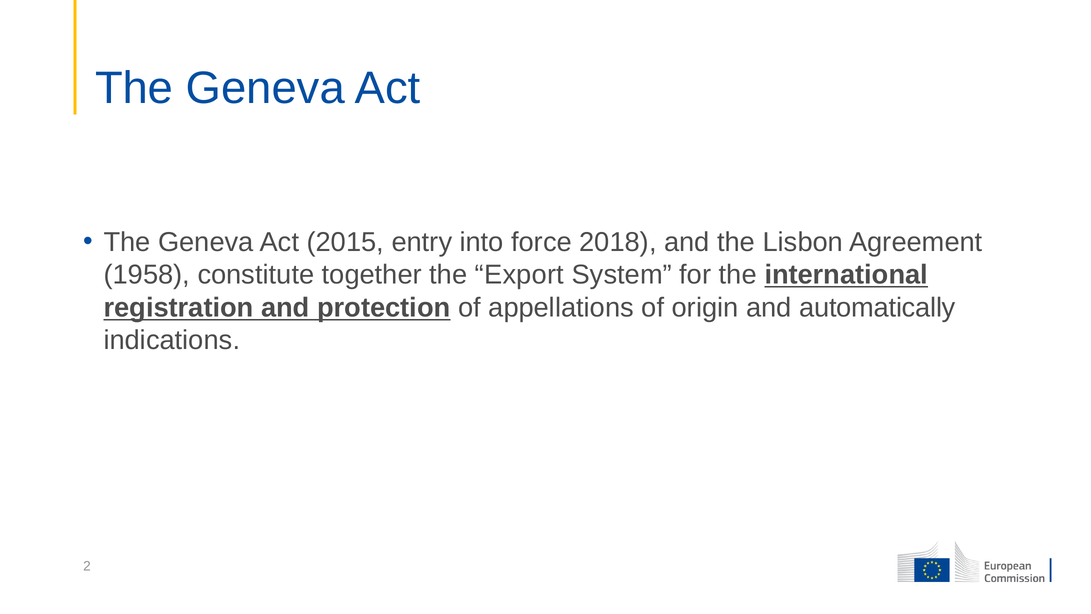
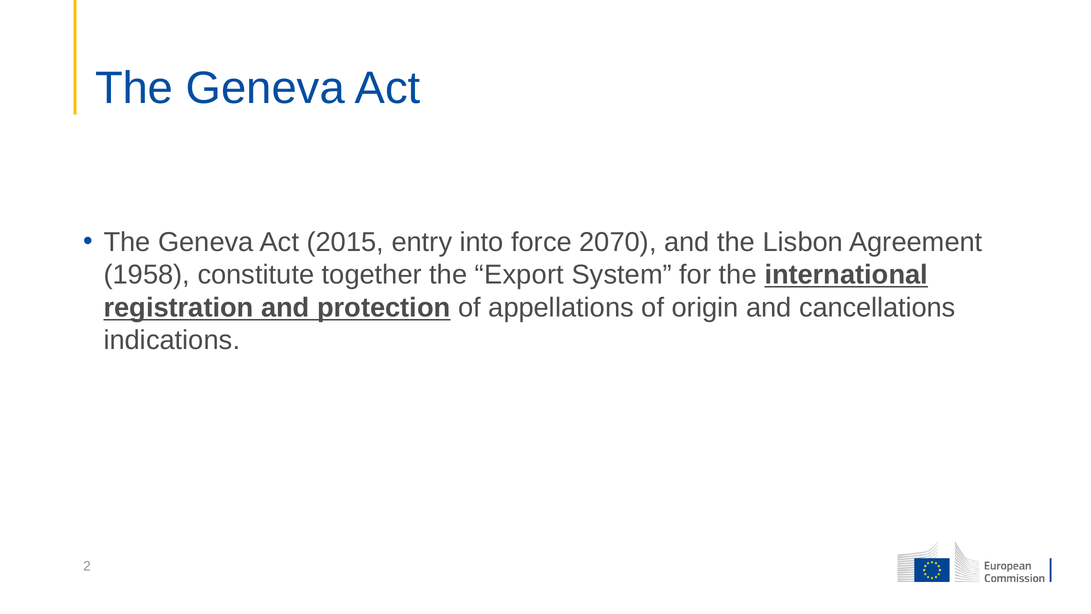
2018: 2018 -> 2070 (618, 242)
automatically: automatically -> cancellations (877, 307)
